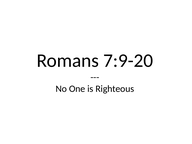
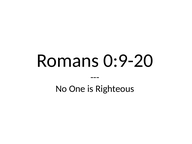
7:9-20: 7:9-20 -> 0:9-20 (128, 61)
